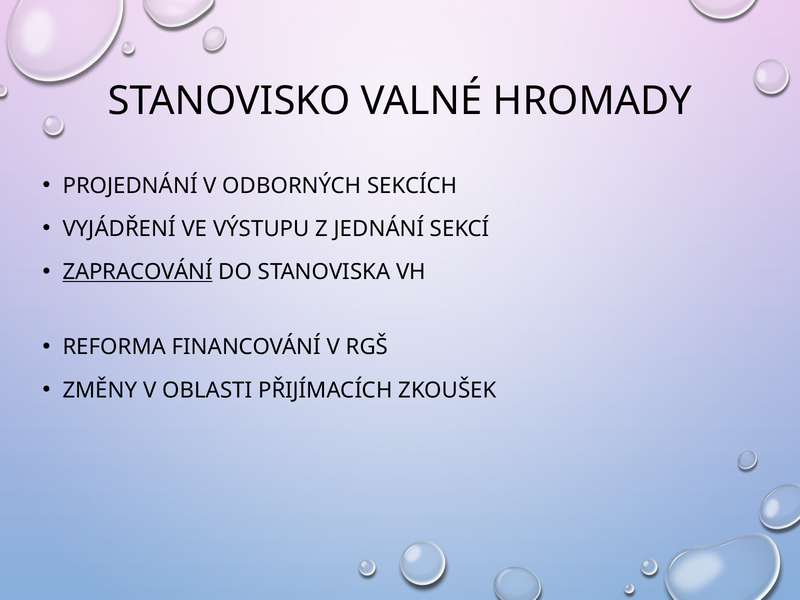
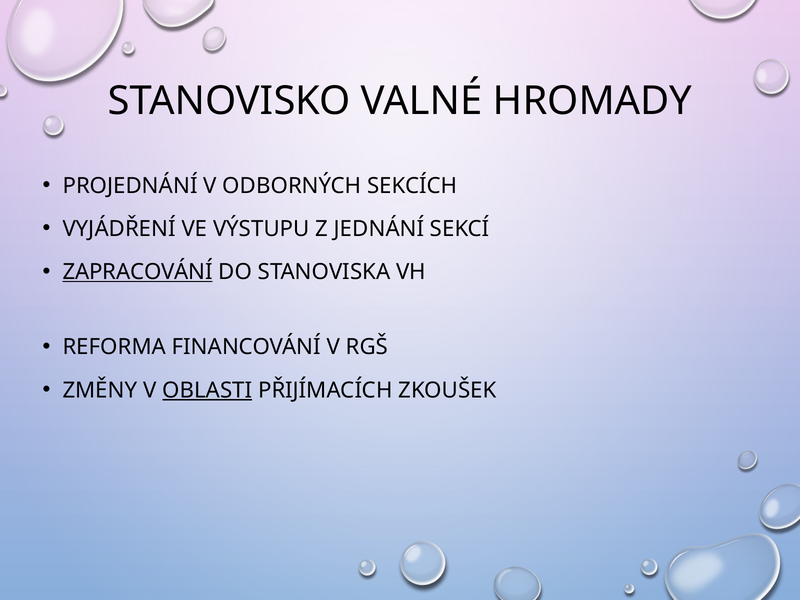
OBLASTI underline: none -> present (207, 390)
